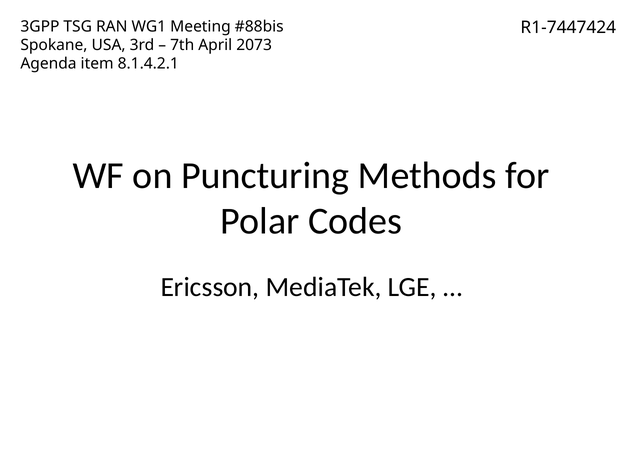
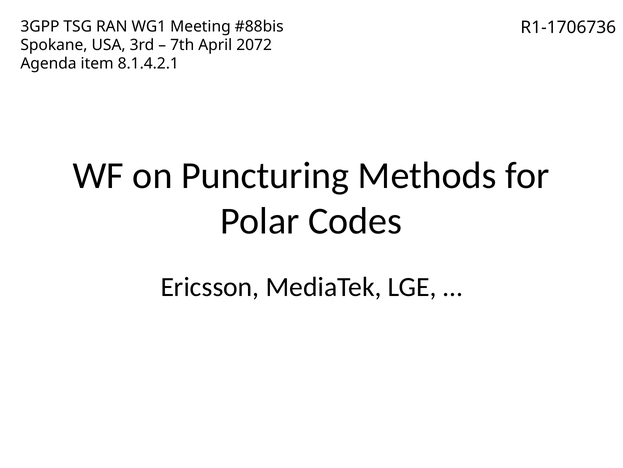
R1-7447424: R1-7447424 -> R1-1706736 (568, 28)
2073: 2073 -> 2072 (254, 45)
